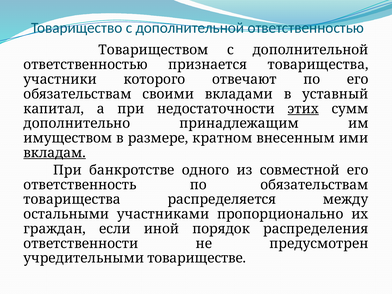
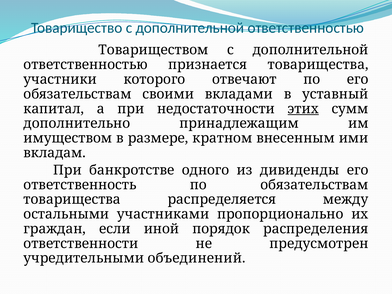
вкладам underline: present -> none (55, 153)
совместной: совместной -> дивиденды (300, 170)
товариществе: товариществе -> объединений (197, 258)
